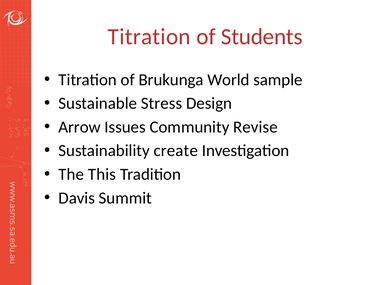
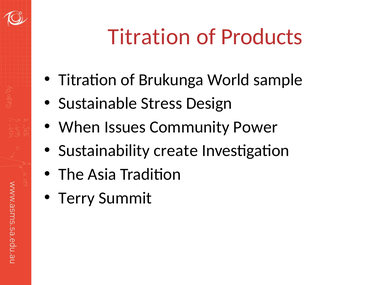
Students: Students -> Products (262, 37)
Arrow: Arrow -> When (79, 127)
Revise: Revise -> Power (256, 127)
This: This -> Asia (102, 174)
Davis: Davis -> Terry (77, 198)
